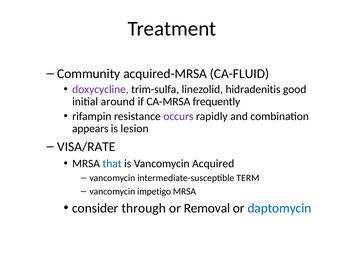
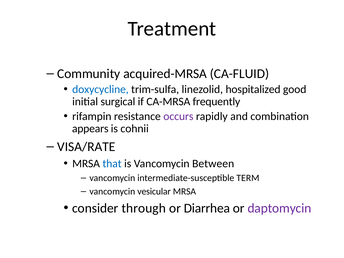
doxycycline colour: purple -> blue (100, 89)
hidradenitis: hidradenitis -> hospitalized (253, 89)
around: around -> surgical (118, 102)
lesion: lesion -> cohnii (135, 129)
Acquired: Acquired -> Between (213, 164)
impetigo: impetigo -> vesicular (154, 191)
Removal: Removal -> Diarrhea (207, 208)
daptomycin colour: blue -> purple (279, 208)
